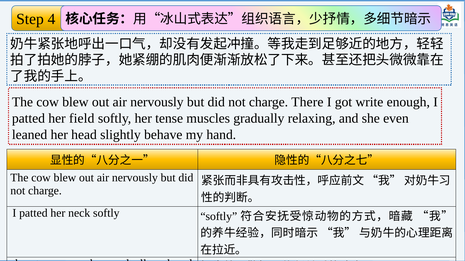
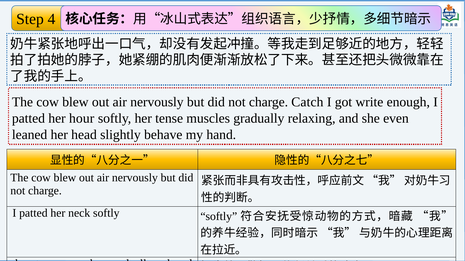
There: There -> Catch (307, 102)
field: field -> hour (82, 119)
